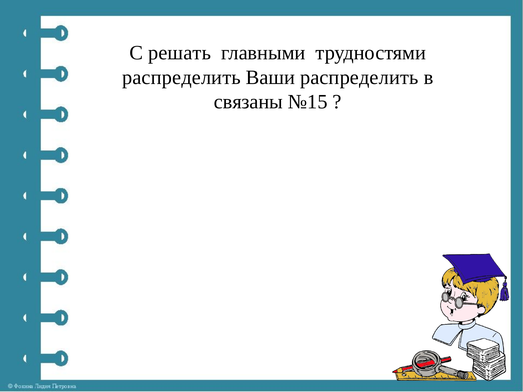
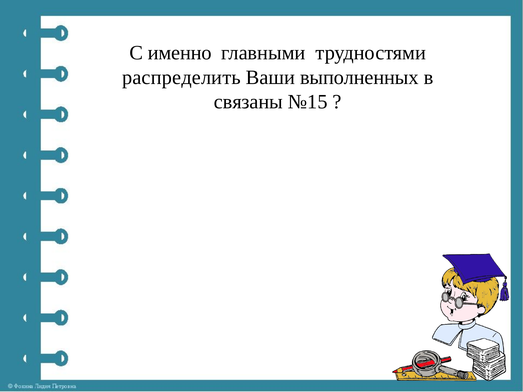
решать: решать -> именно (180, 53)
Ваши распределить: распределить -> выполненных (359, 77)
